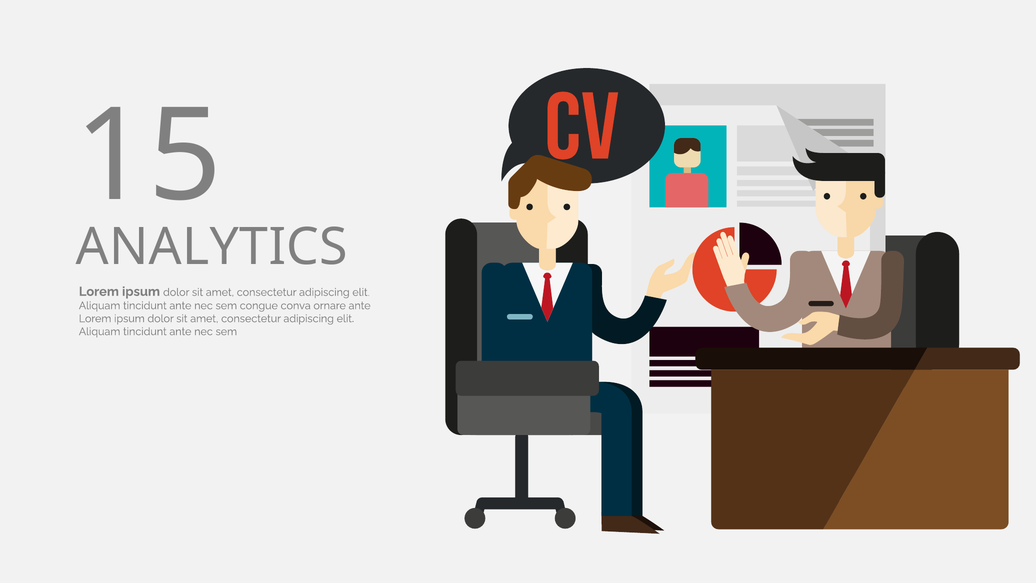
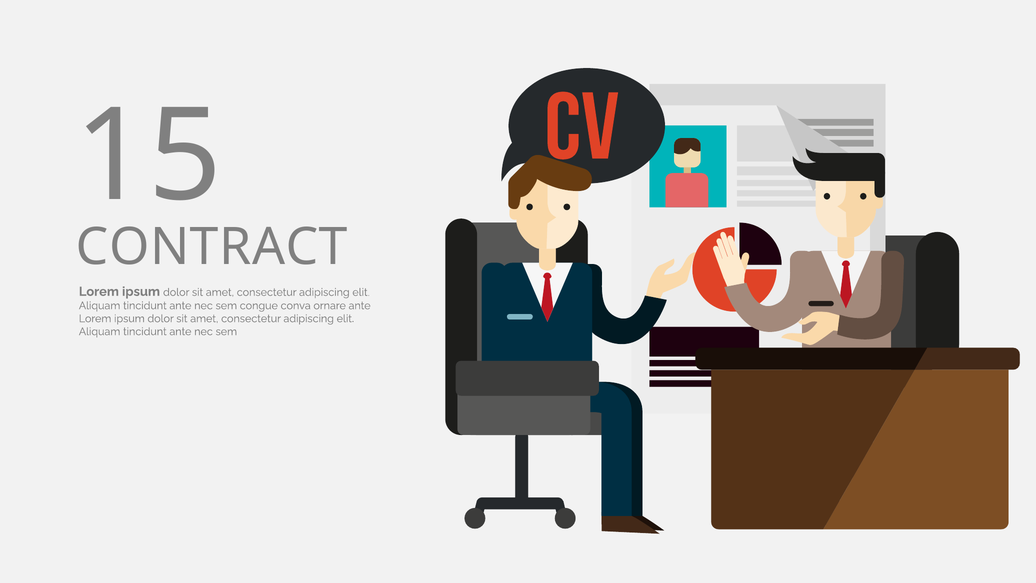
ANALYTICS: ANALYTICS -> CONTRACT (212, 247)
